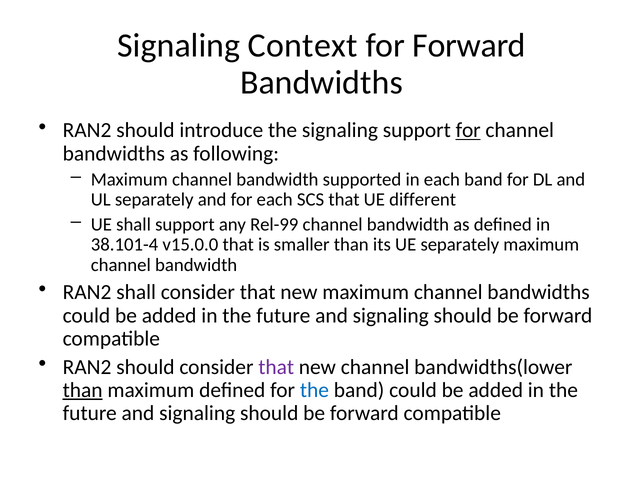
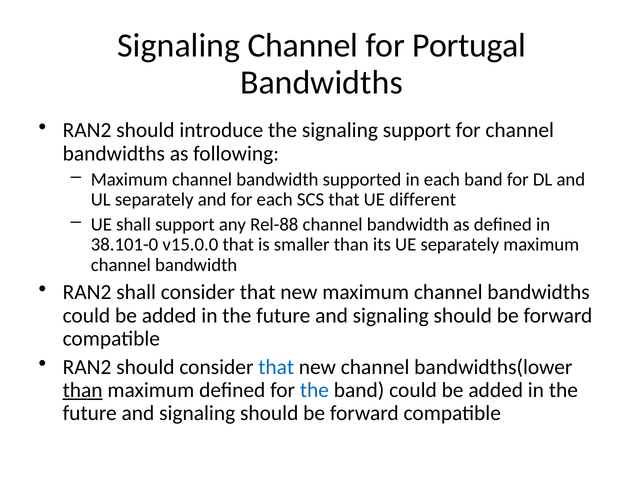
Signaling Context: Context -> Channel (303, 46)
for Forward: Forward -> Portugal (469, 46)
for underline: present -> none (468, 130)
Rel-99: Rel-99 -> Rel-88 (274, 224)
38.101-4: 38.101-4 -> 38.101-0 (125, 244)
that colour: purple -> blue (276, 366)
